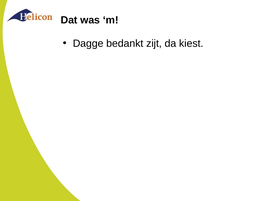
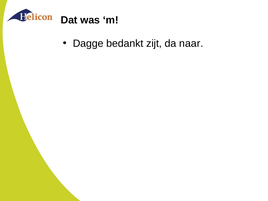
kiest: kiest -> naar (191, 43)
